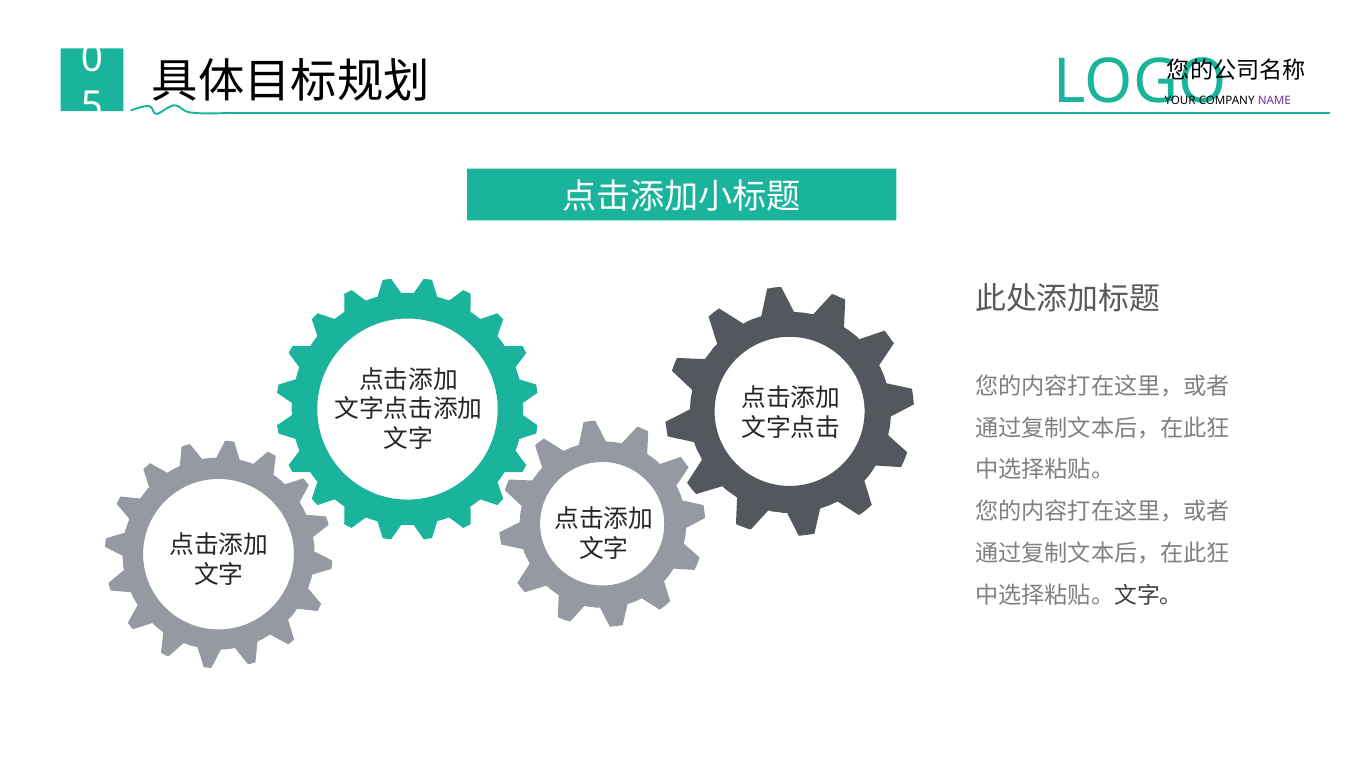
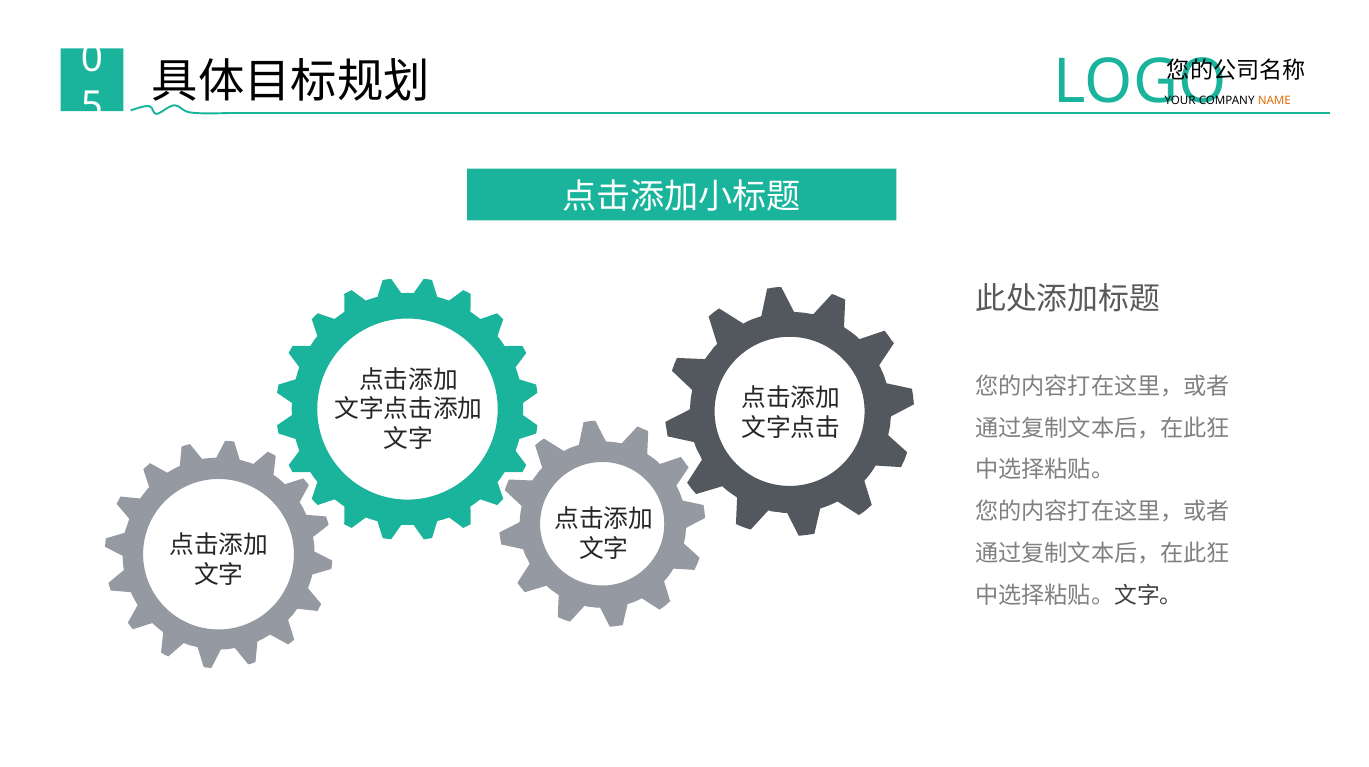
NAME colour: purple -> orange (1274, 101)
